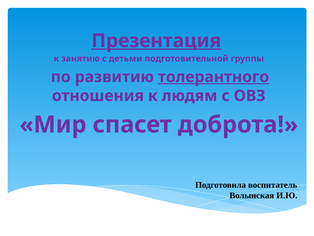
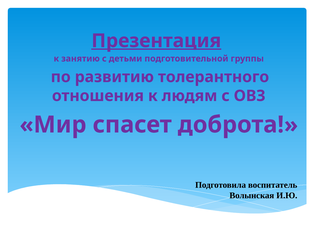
толерантного underline: present -> none (214, 77)
